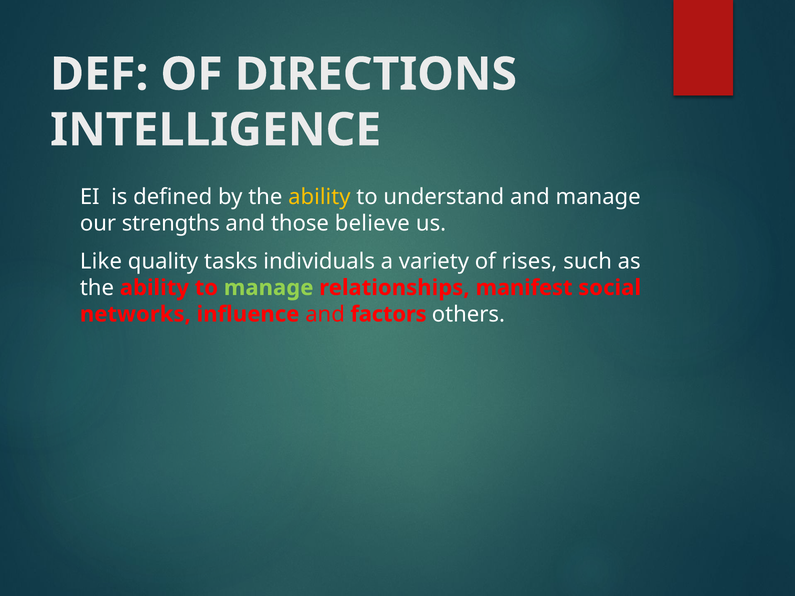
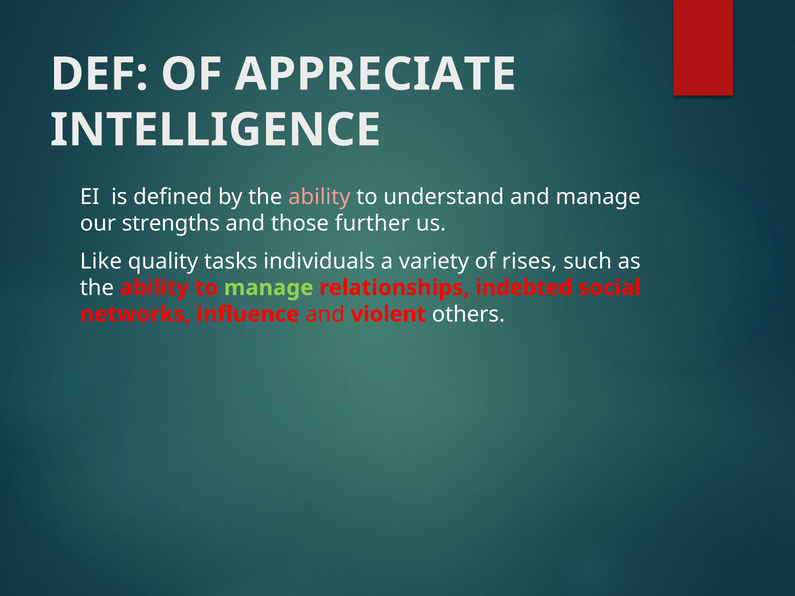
DIRECTIONS: DIRECTIONS -> APPRECIATE (376, 74)
ability colour: yellow -> pink (319, 197)
believe: believe -> further (372, 224)
manifest: manifest -> indebted (524, 288)
factors: factors -> violent (388, 314)
